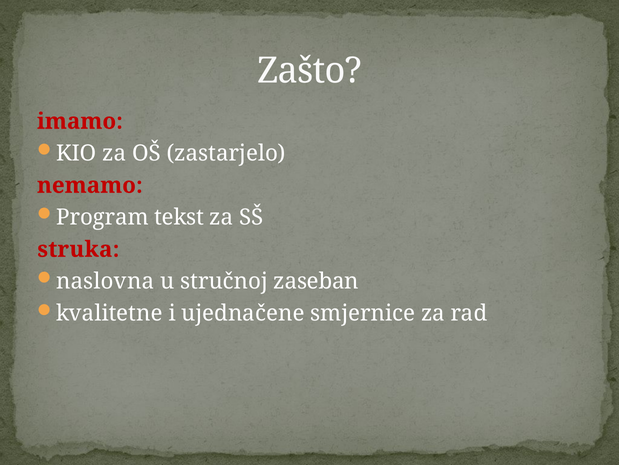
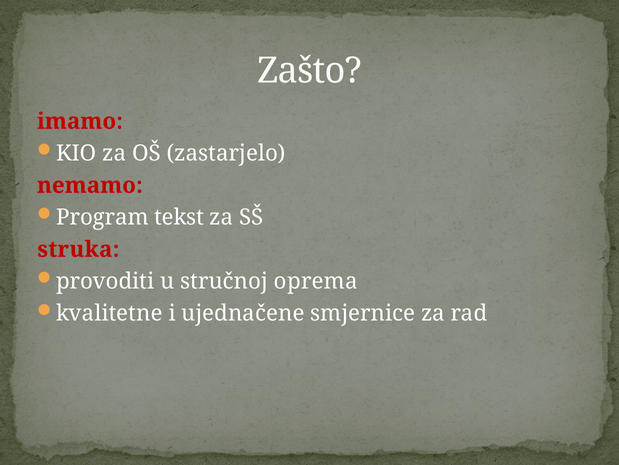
naslovna: naslovna -> provoditi (105, 281)
zaseban: zaseban -> oprema (316, 281)
